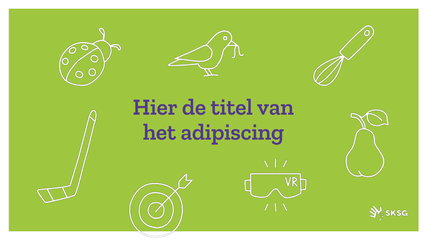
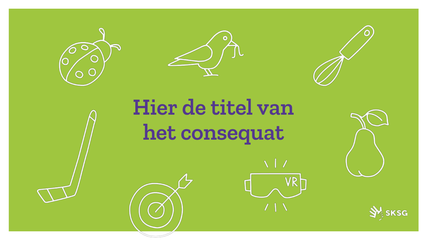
adipiscing: adipiscing -> consequat (232, 132)
